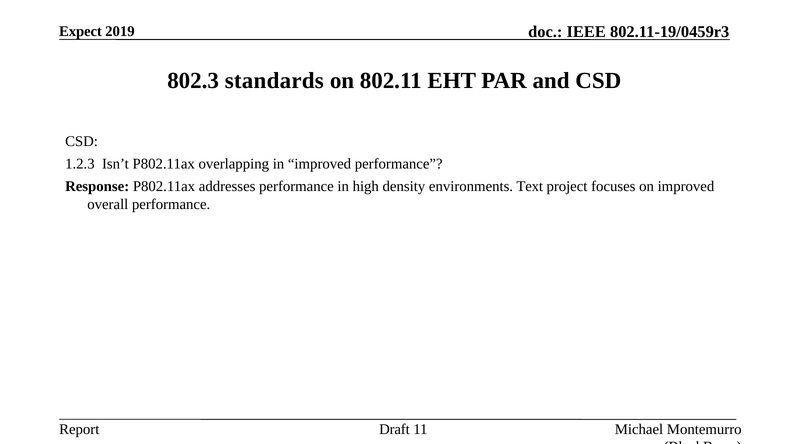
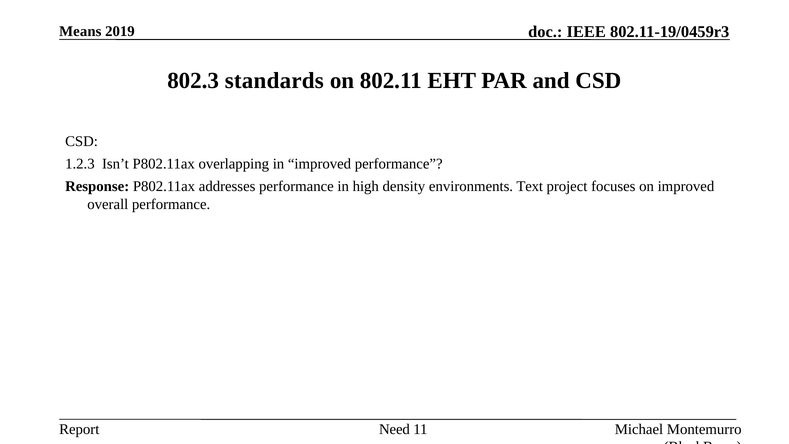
Expect: Expect -> Means (80, 31)
Draft: Draft -> Need (394, 429)
